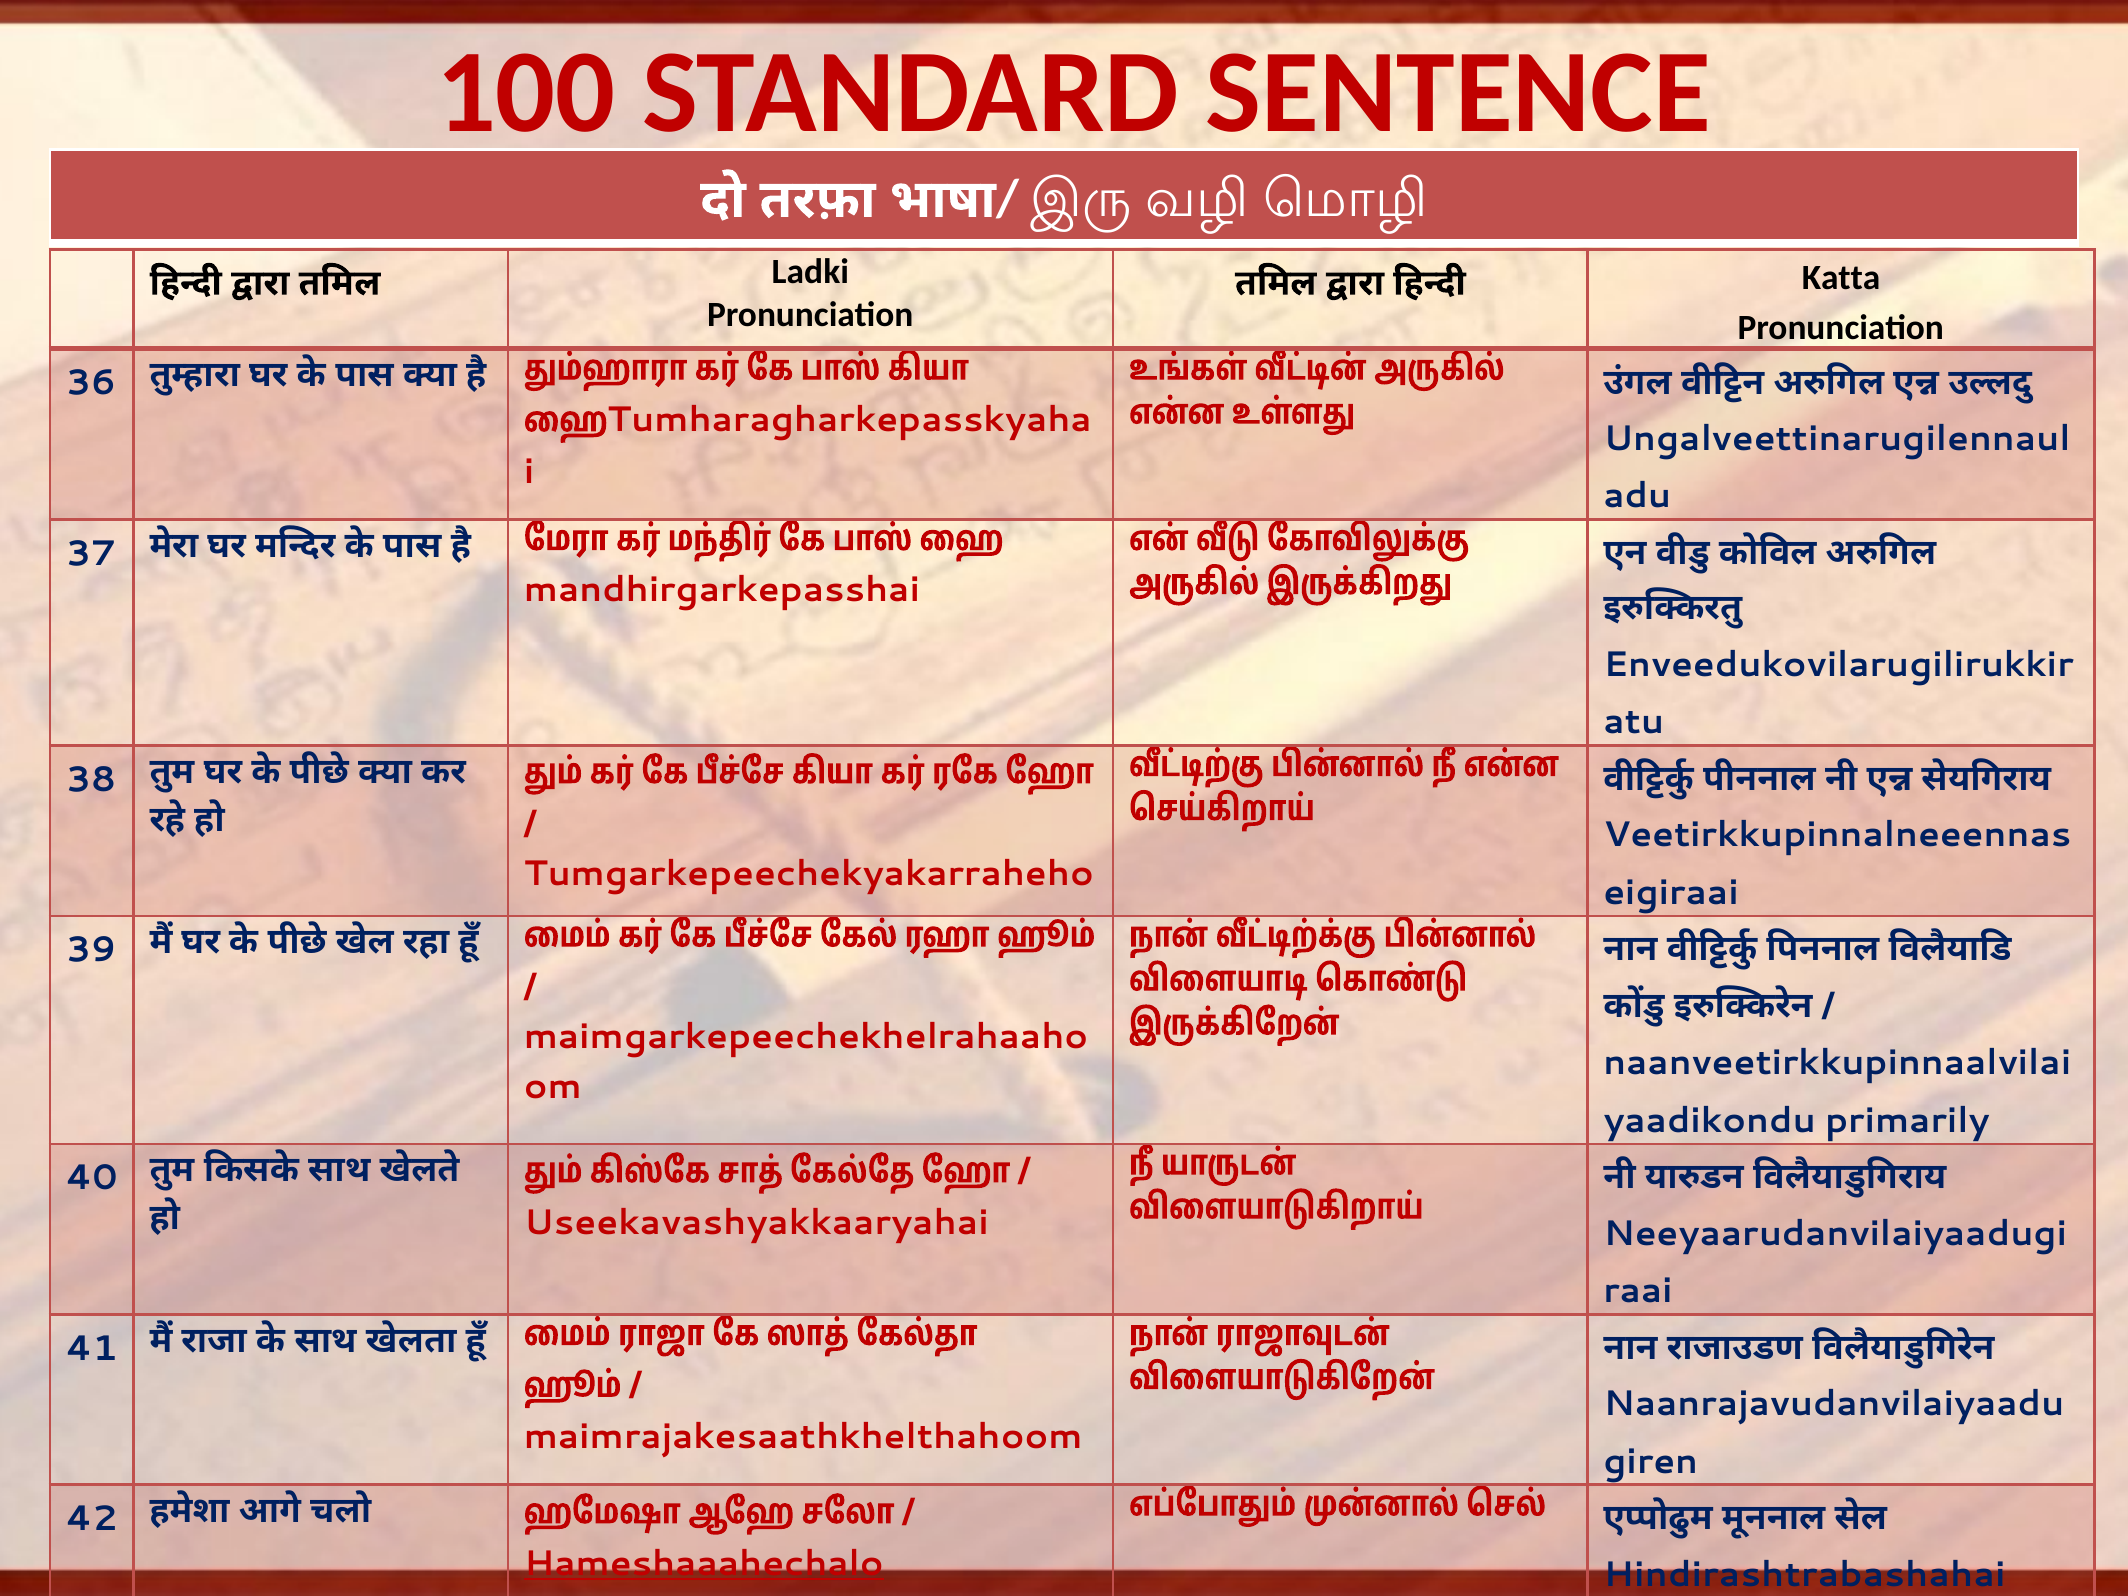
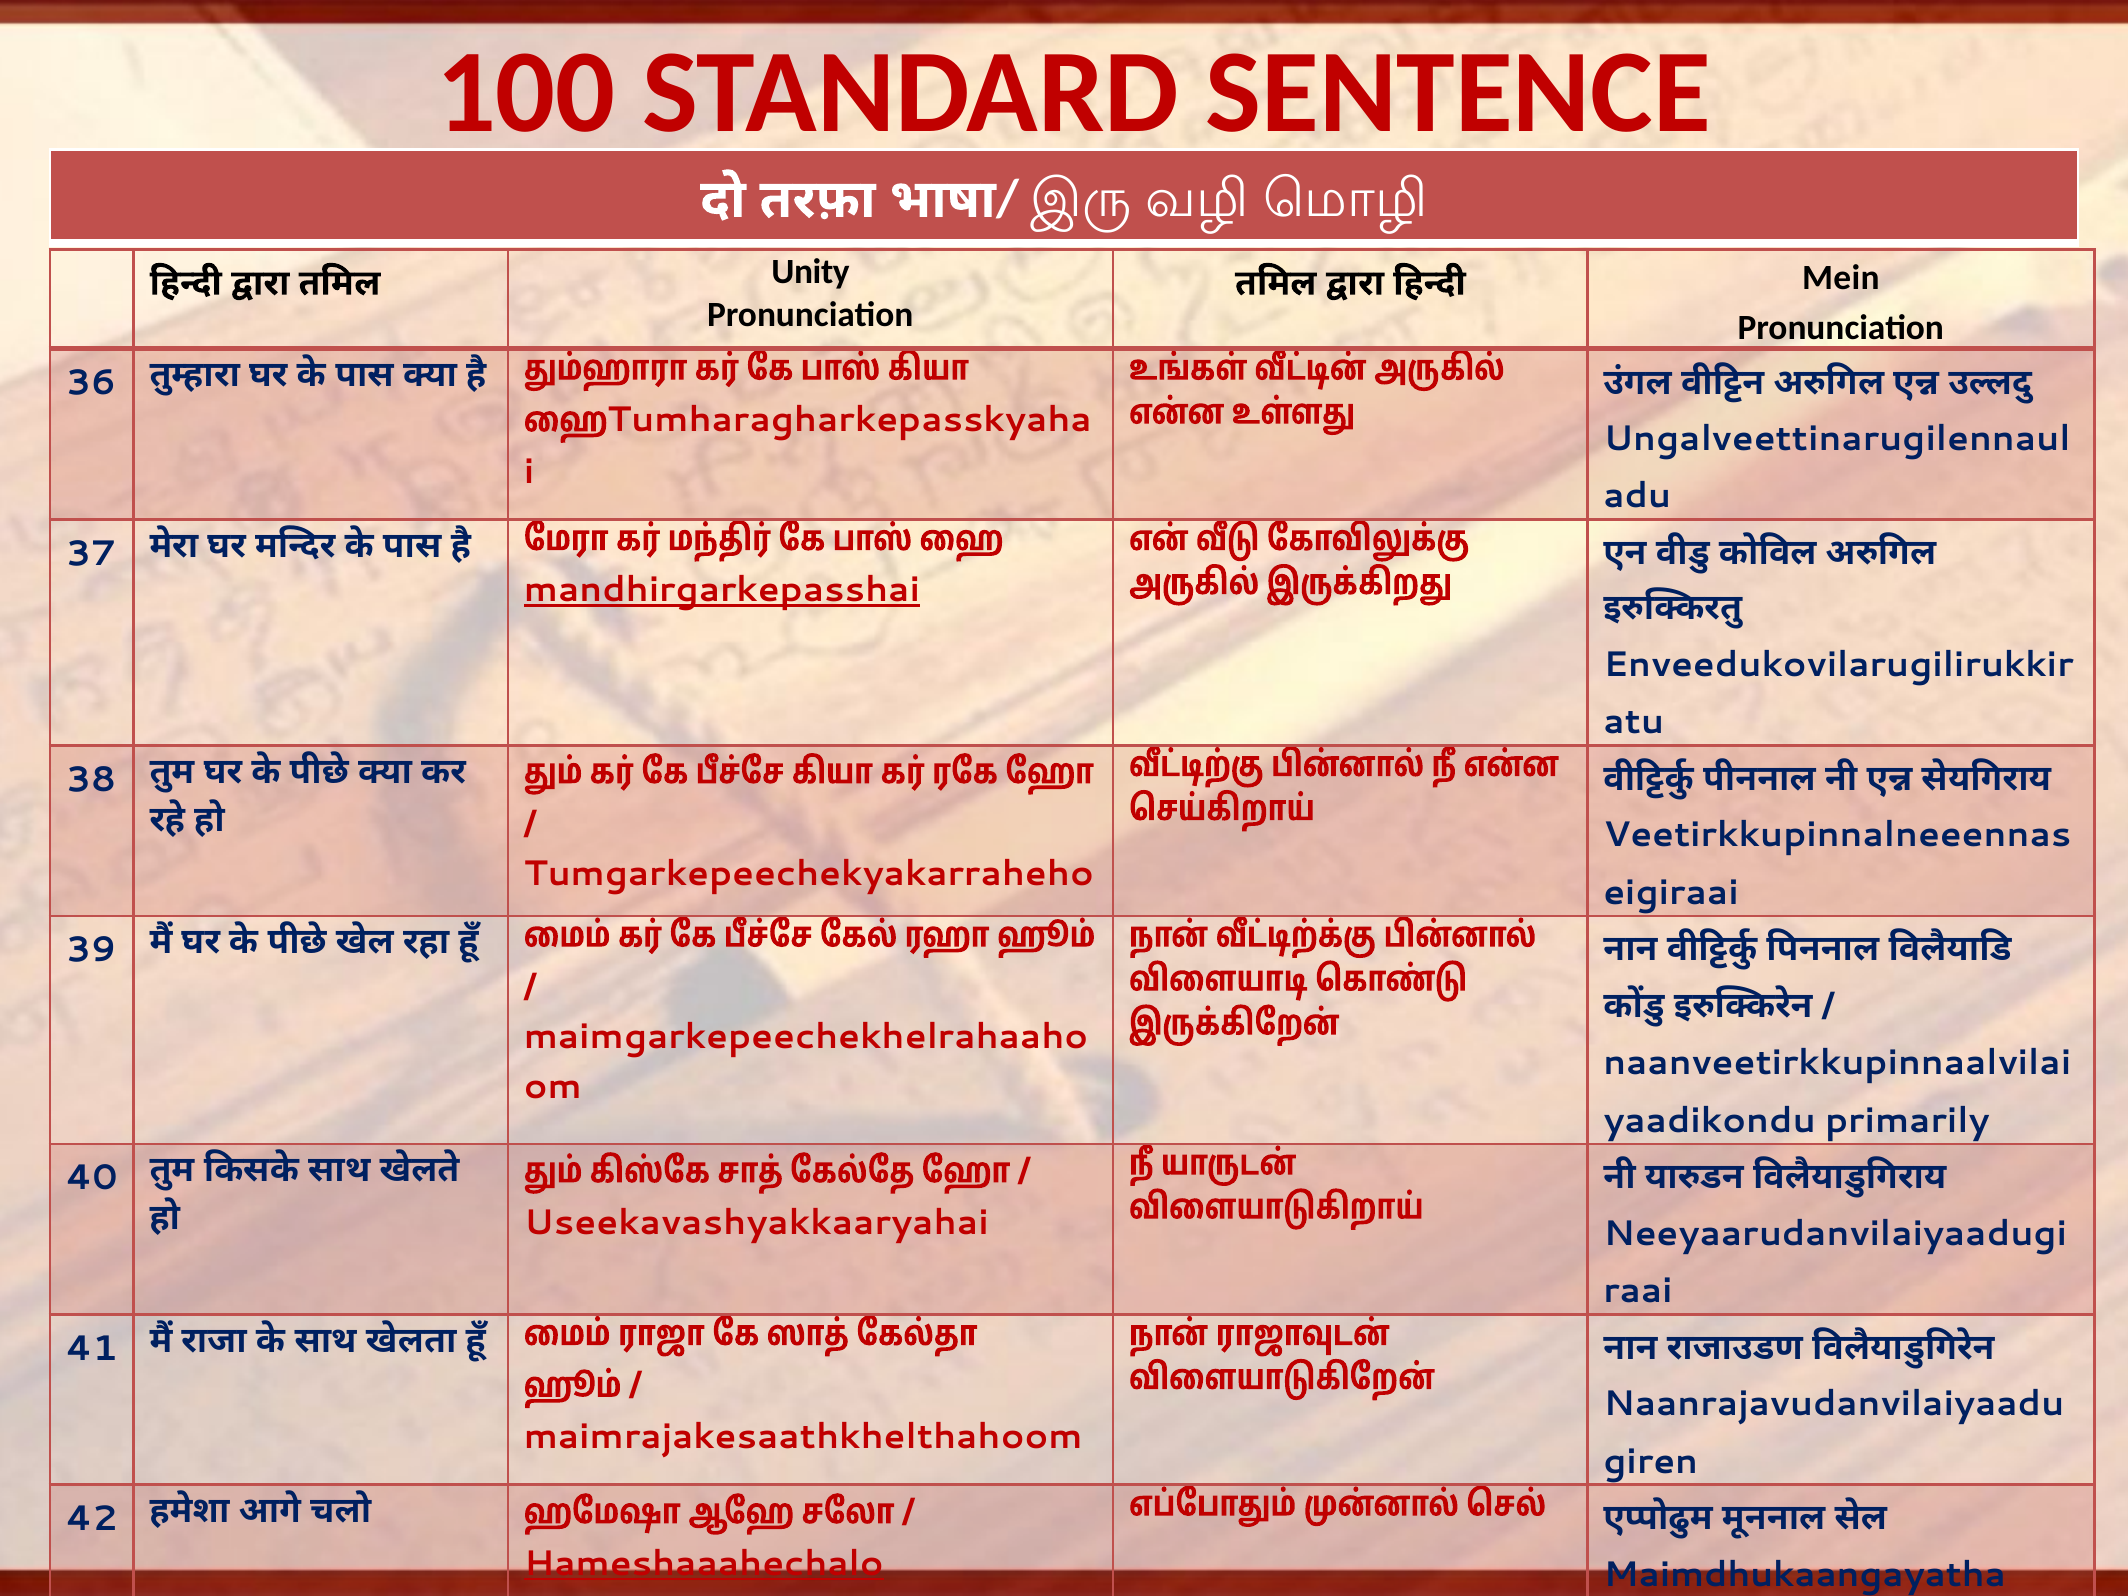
Ladki: Ladki -> Unity (811, 271)
Katta: Katta -> Mein (1841, 278)
mandhirgarkepasshai underline: none -> present (722, 590)
Hindirashtrabashahai: Hindirashtrabashahai -> Maimdhukaangayatha (1805, 1575)
